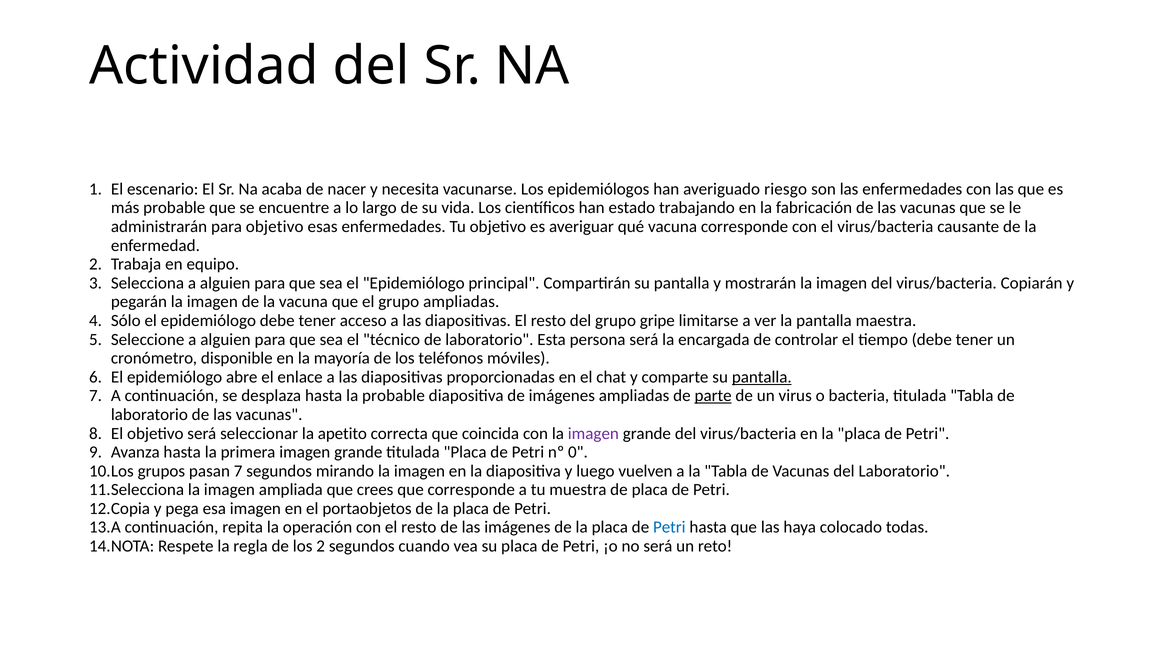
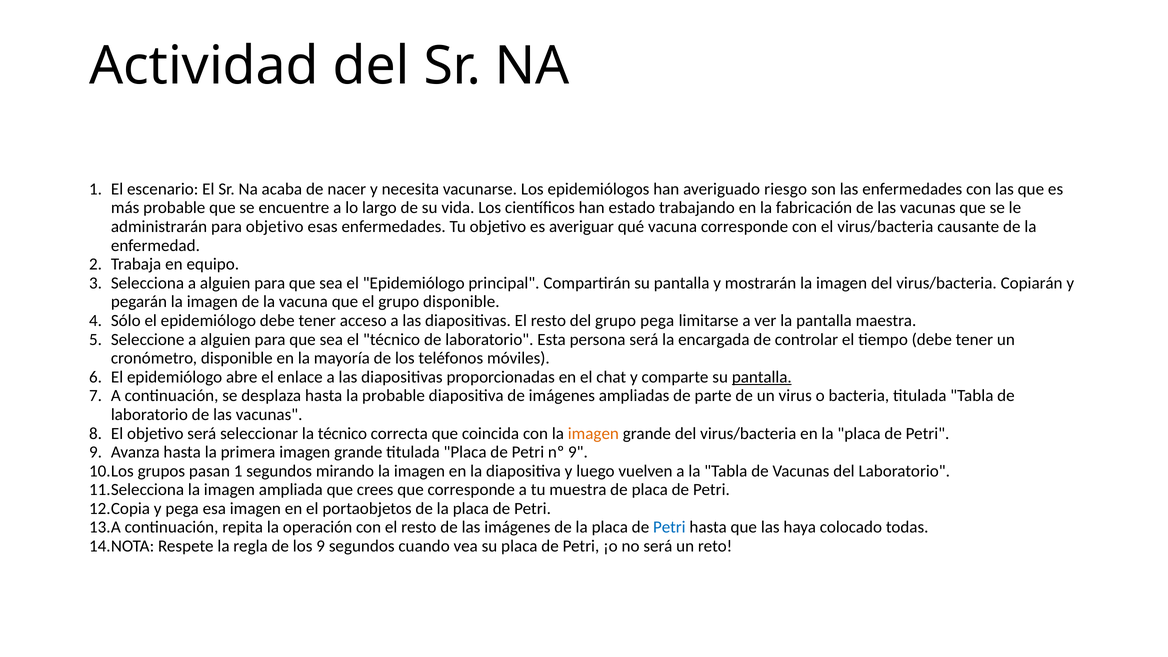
grupo ampliadas: ampliadas -> disponible (461, 302)
grupo gripe: gripe -> pega (657, 321)
parte underline: present -> none (713, 396)
la apetito: apetito -> técnico (342, 433)
imagen colour: purple -> orange (593, 433)
nº 0: 0 -> 9 (578, 452)
pasan 7: 7 -> 1 (238, 471)
los 2: 2 -> 9 (321, 546)
